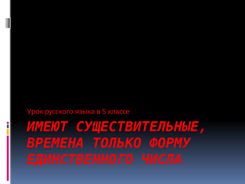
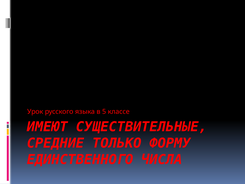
ВРЕМЕНА: ВРЕМЕНА -> СРЕДНИЕ (56, 143)
